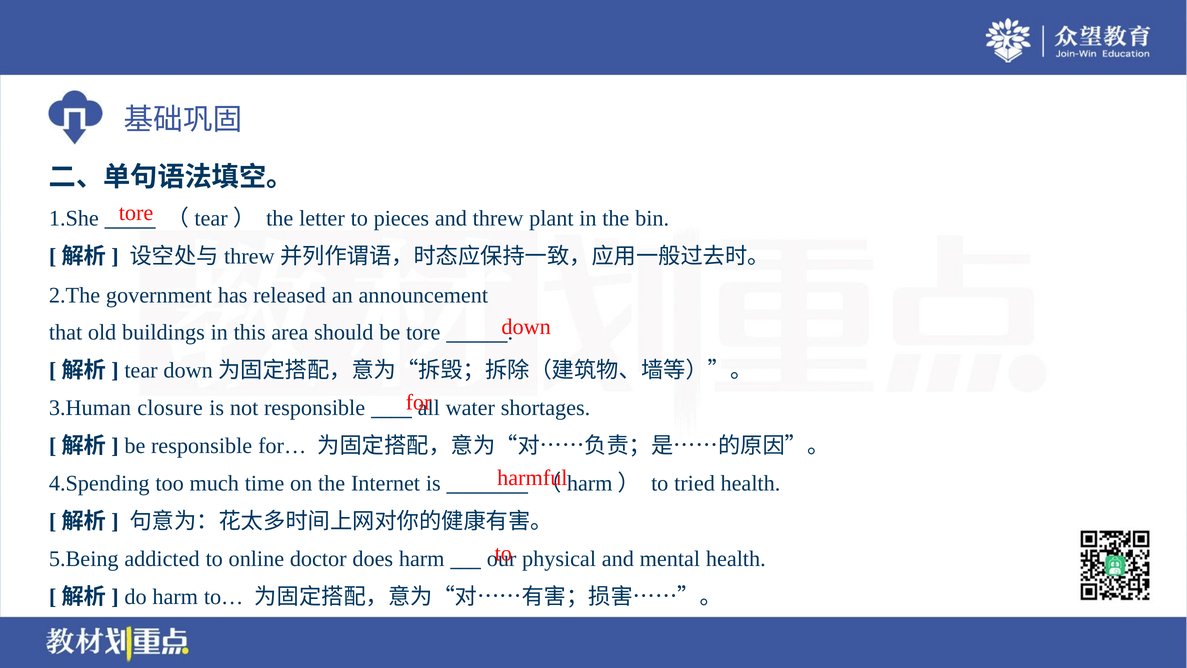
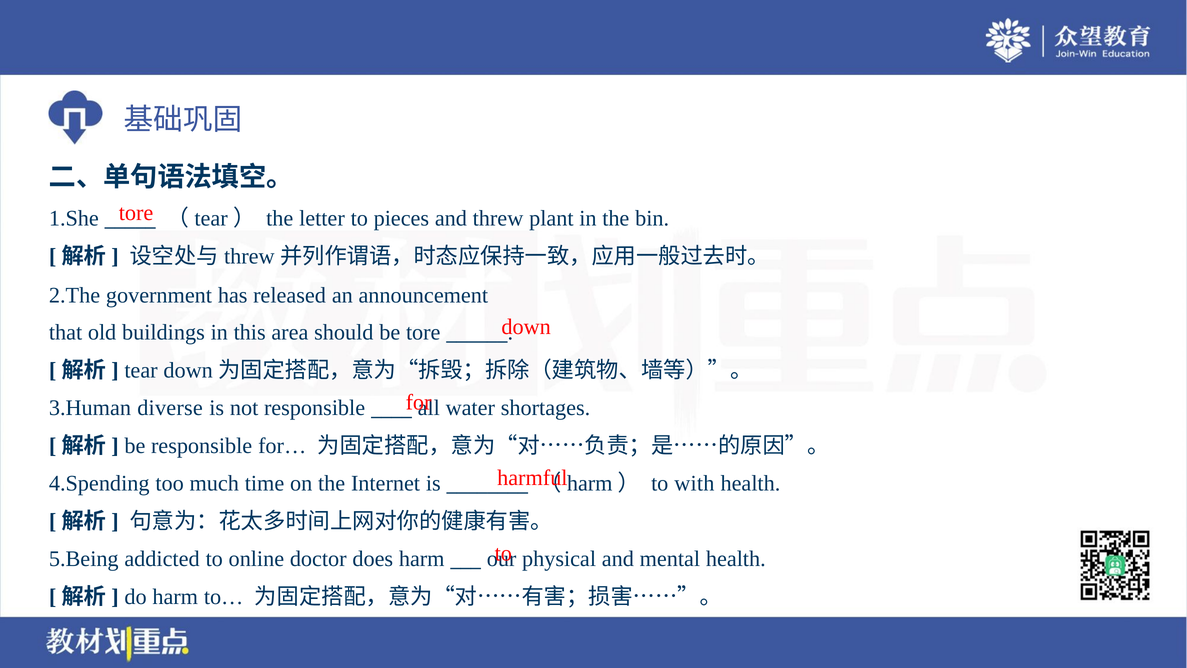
closure: closure -> diverse (170, 408)
tried: tried -> with (694, 483)
